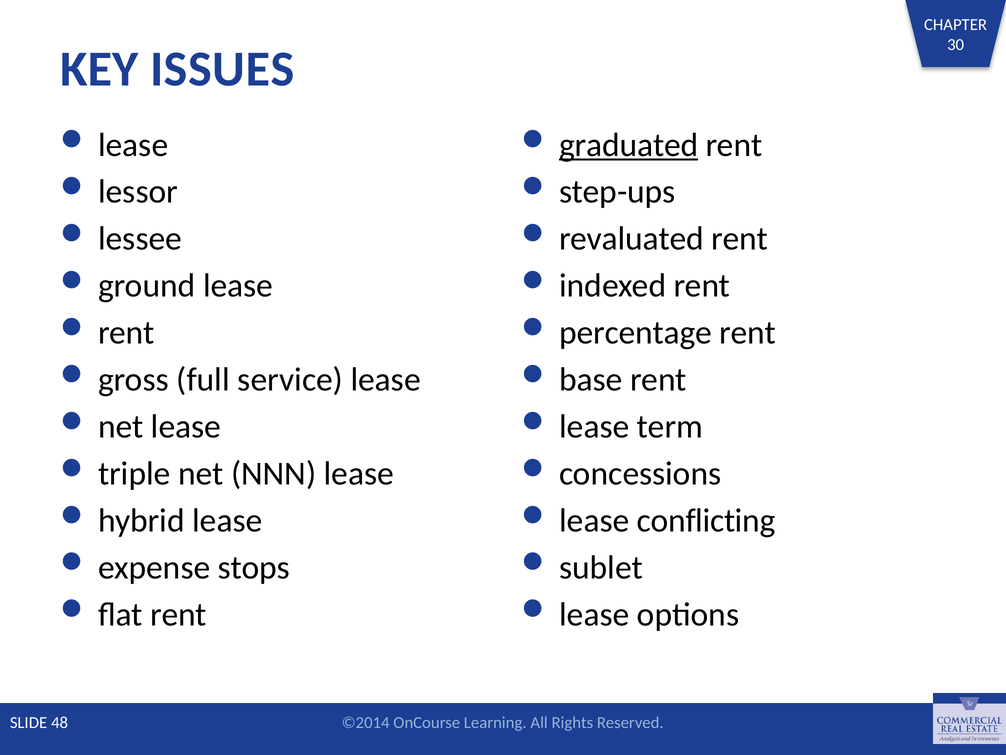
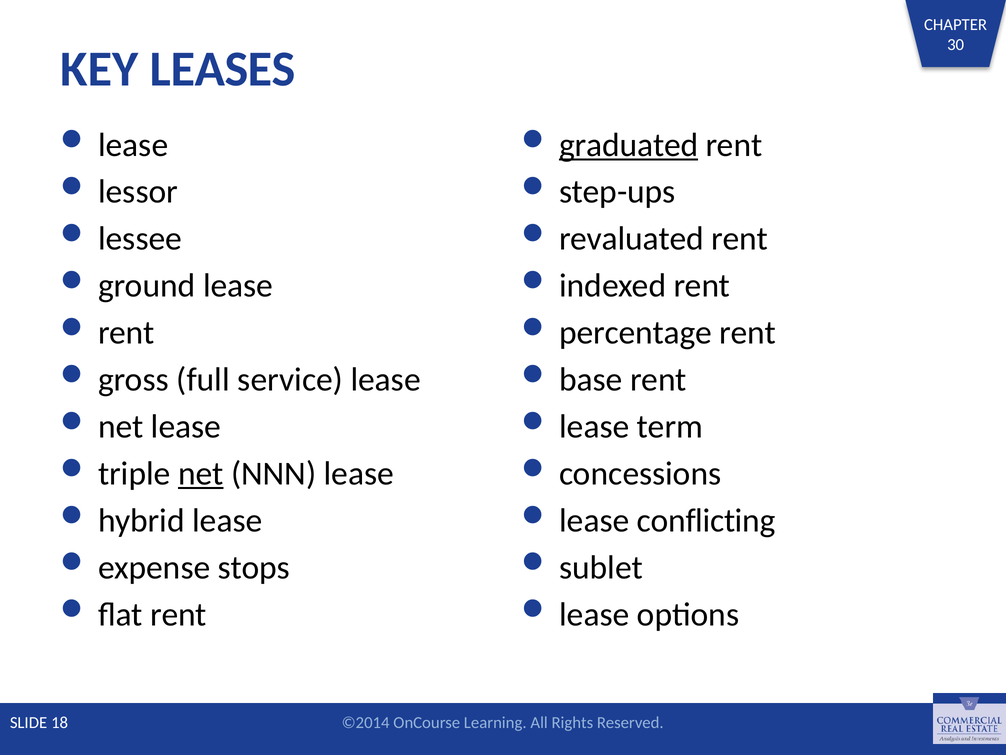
ISSUES: ISSUES -> LEASES (223, 69)
net underline: none -> present (201, 473)
48: 48 -> 18 (60, 722)
